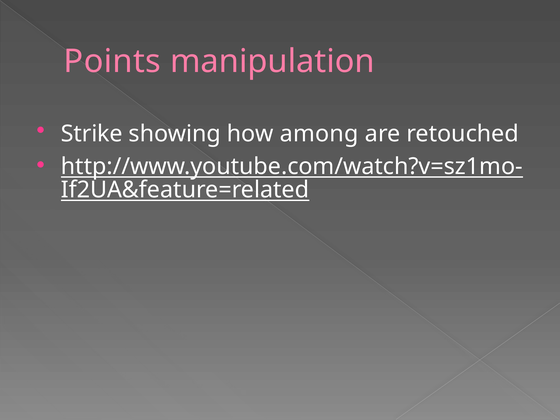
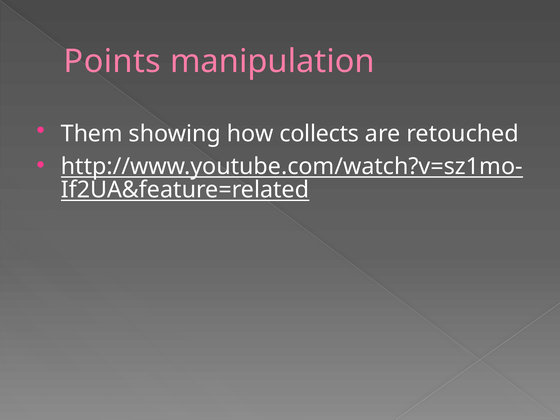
Strike: Strike -> Them (92, 134)
among: among -> collects (319, 134)
